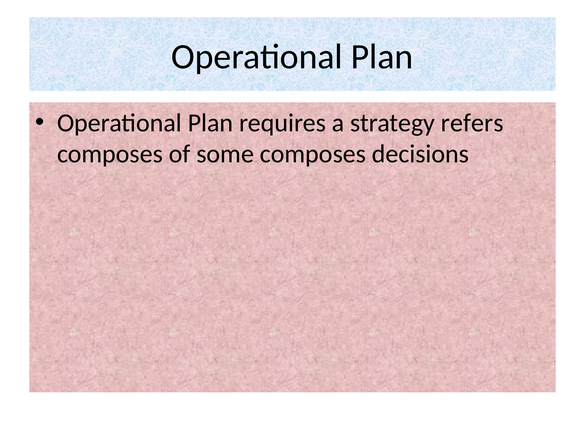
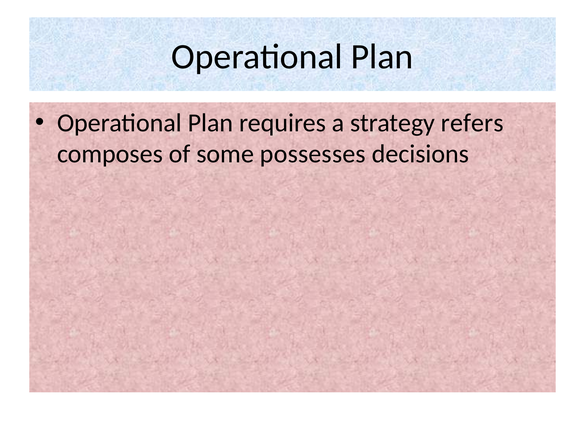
some composes: composes -> possesses (313, 154)
